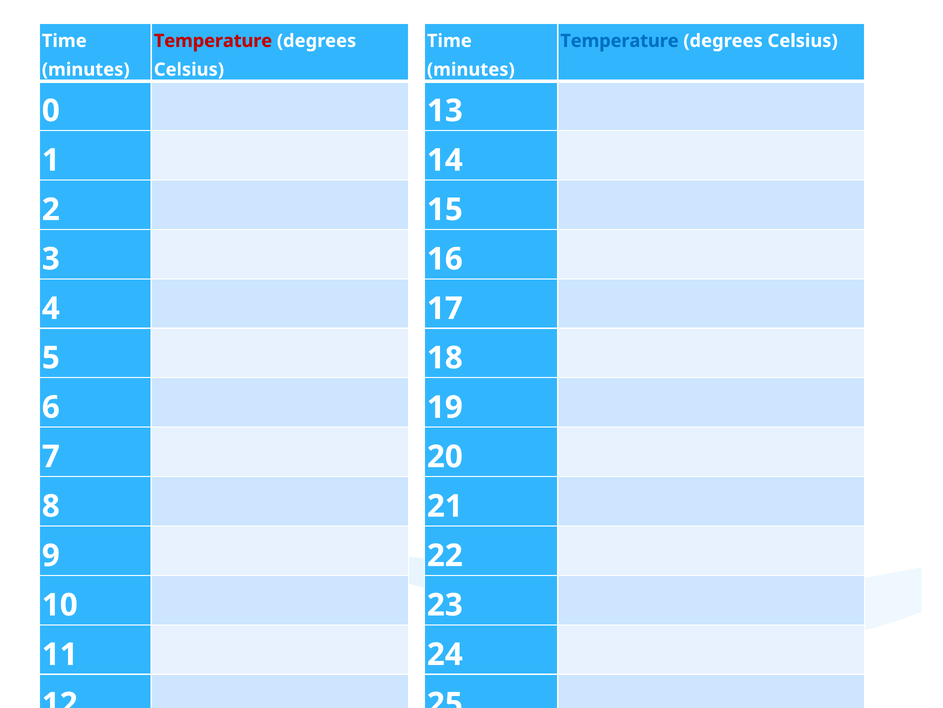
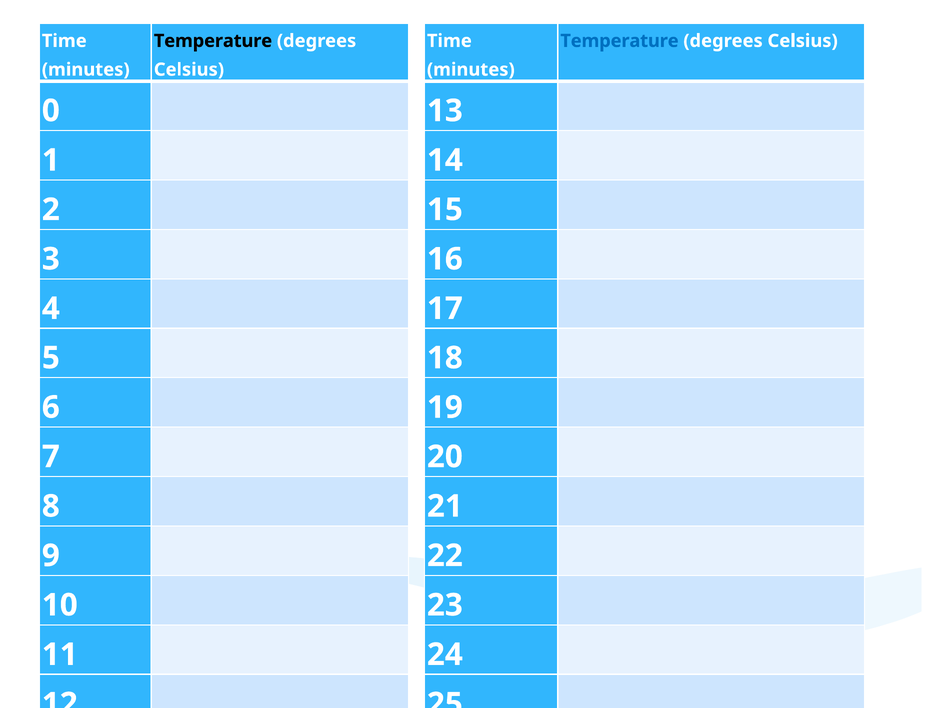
Temperature colour: red -> black (213, 41)
